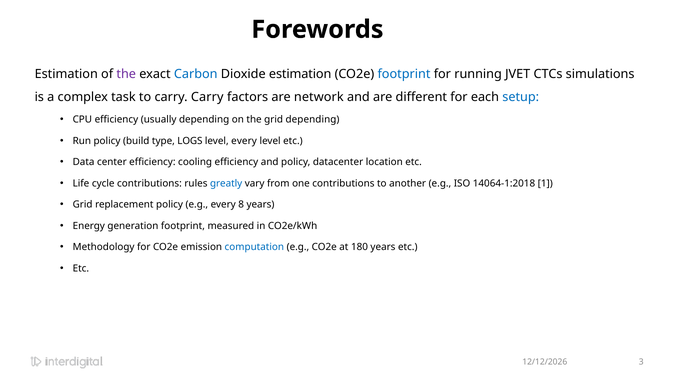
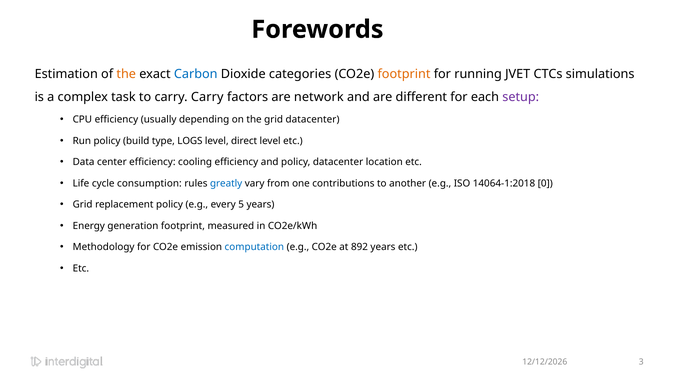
the colour: purple -> orange (126, 74)
Dioxide estimation: estimation -> categories (300, 74)
footprint colour: blue -> orange (404, 74)
setup colour: blue -> purple (521, 97)
grid depending: depending -> datacenter (313, 120)
level every: every -> direct (244, 141)
cycle contributions: contributions -> consumption (149, 184)
1: 1 -> 0 (545, 184)
8: 8 -> 5 (241, 205)
180: 180 -> 892 (359, 247)
